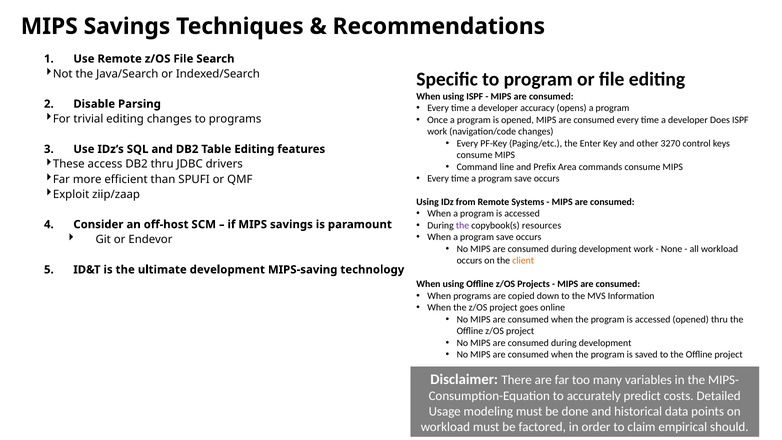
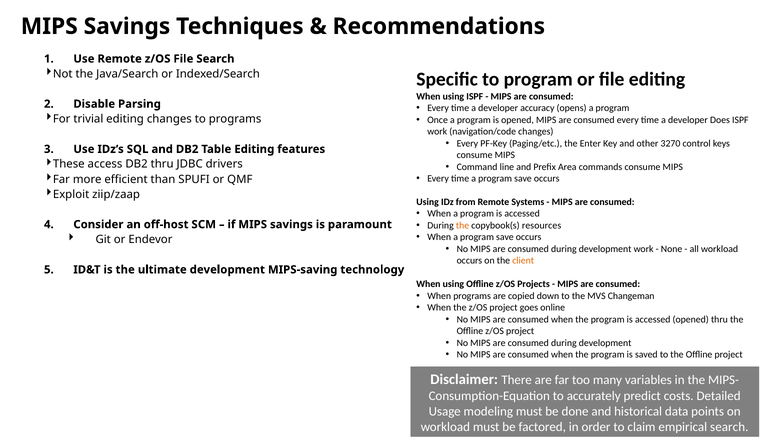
the colour: purple -> orange (463, 225)
Information: Information -> Changeman (631, 296)
empirical should: should -> search (729, 427)
